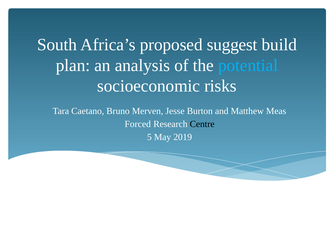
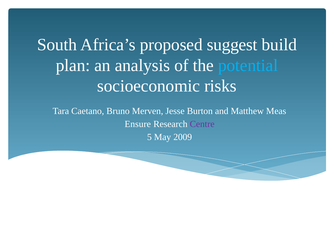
Forced: Forced -> Ensure (138, 124)
Centre colour: black -> purple (202, 124)
2019: 2019 -> 2009 (183, 137)
